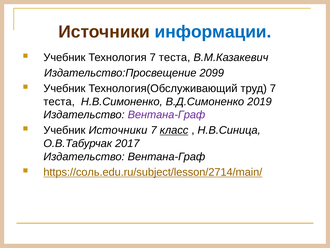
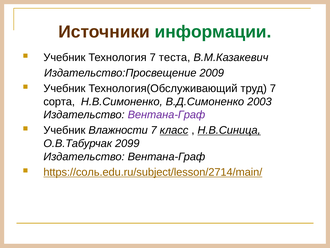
информации colour: blue -> green (213, 32)
2099: 2099 -> 2009 (212, 73)
теста: теста -> сорта (59, 101)
2019: 2019 -> 2003 (259, 101)
Учебник Источники: Источники -> Влажности (118, 130)
Н.В.Синица underline: none -> present (229, 130)
2017: 2017 -> 2099 (127, 143)
